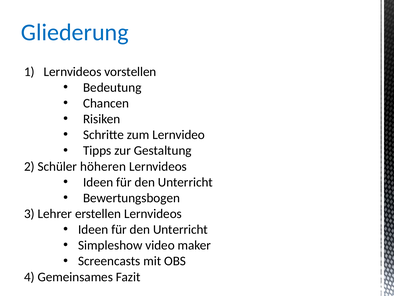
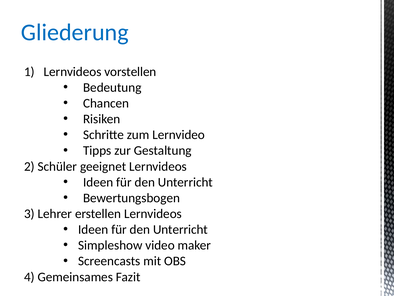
höheren: höheren -> geeignet (103, 166)
